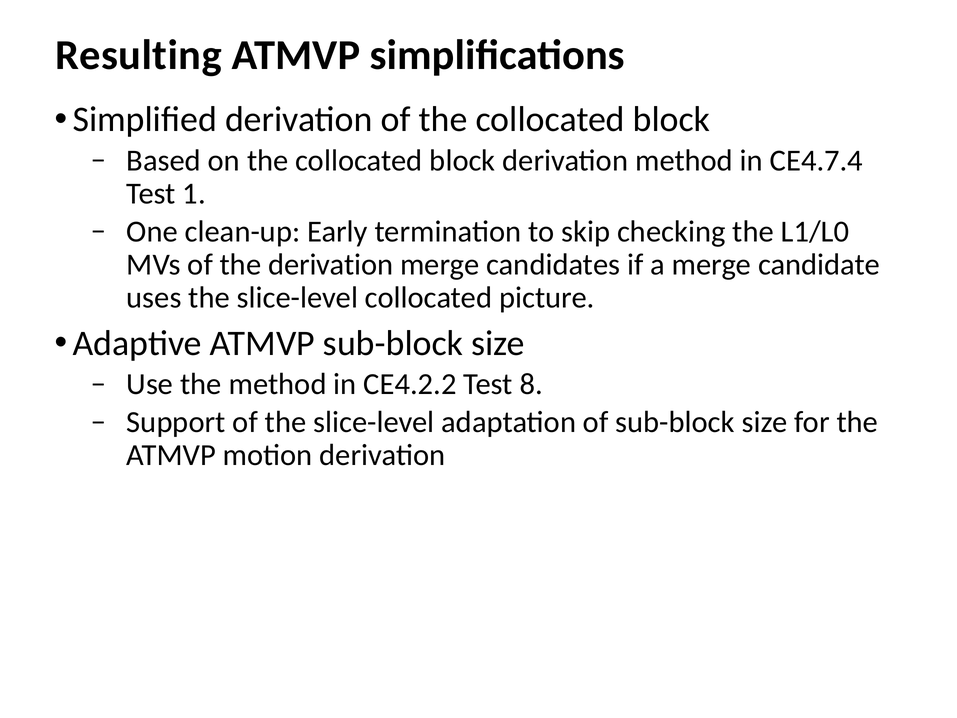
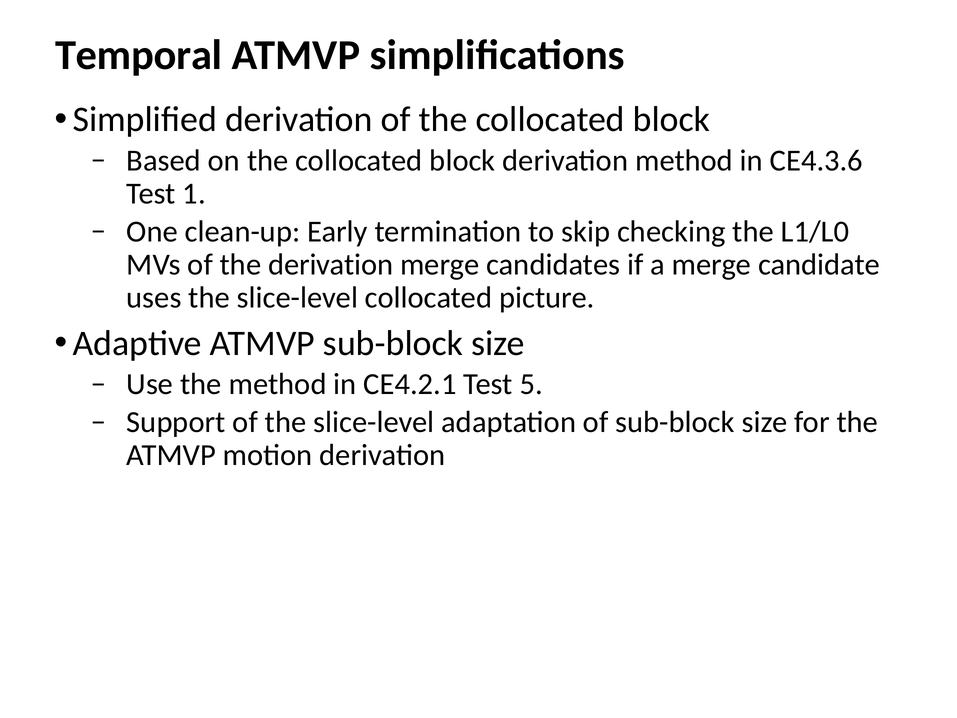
Resulting: Resulting -> Temporal (139, 55)
CE4.7.4: CE4.7.4 -> CE4.3.6 (816, 160)
CE4.2.2: CE4.2.2 -> CE4.2.1 (410, 384)
8: 8 -> 5 (531, 384)
